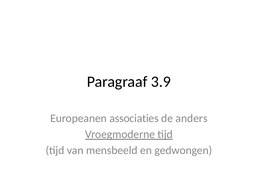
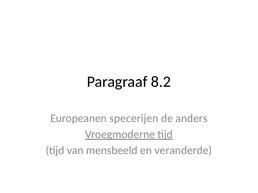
3.9: 3.9 -> 8.2 (161, 82)
associaties: associaties -> specerijen (134, 119)
gedwongen: gedwongen -> veranderde (183, 151)
